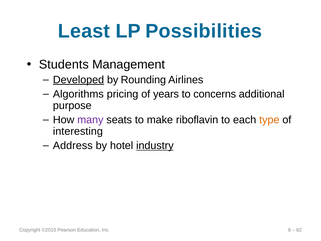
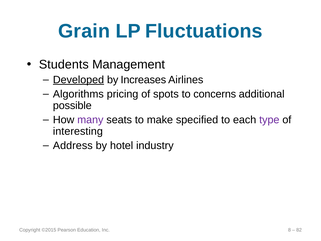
Least: Least -> Grain (84, 31)
Possibilities: Possibilities -> Fluctuations (204, 31)
Rounding: Rounding -> Increases (143, 80)
years: years -> spots (166, 94)
purpose: purpose -> possible (72, 105)
riboflavin: riboflavin -> specified (197, 120)
type colour: orange -> purple (269, 120)
industry underline: present -> none (155, 145)
